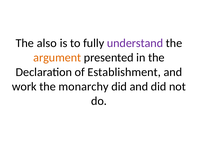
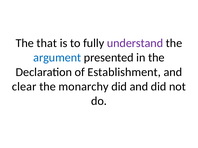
also: also -> that (47, 43)
argument colour: orange -> blue (57, 58)
work: work -> clear (24, 87)
